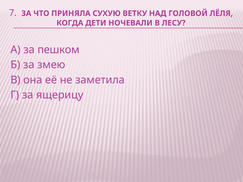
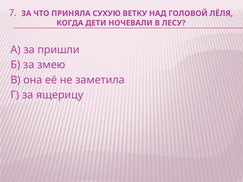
пешком: пешком -> пришли (59, 50)
